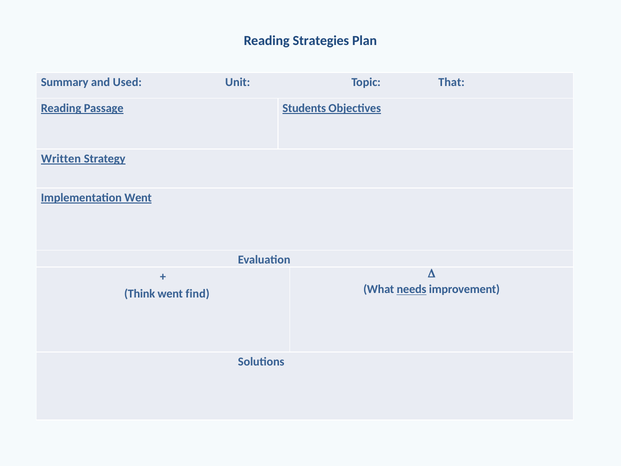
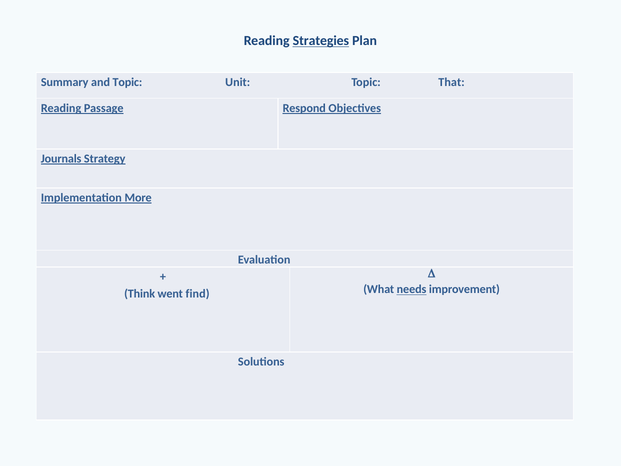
Strategies underline: none -> present (321, 41)
and Used: Used -> Topic (127, 82)
Students: Students -> Respond (304, 108)
Written: Written -> Journals (61, 159)
Implementation Went: Went -> More (138, 198)
